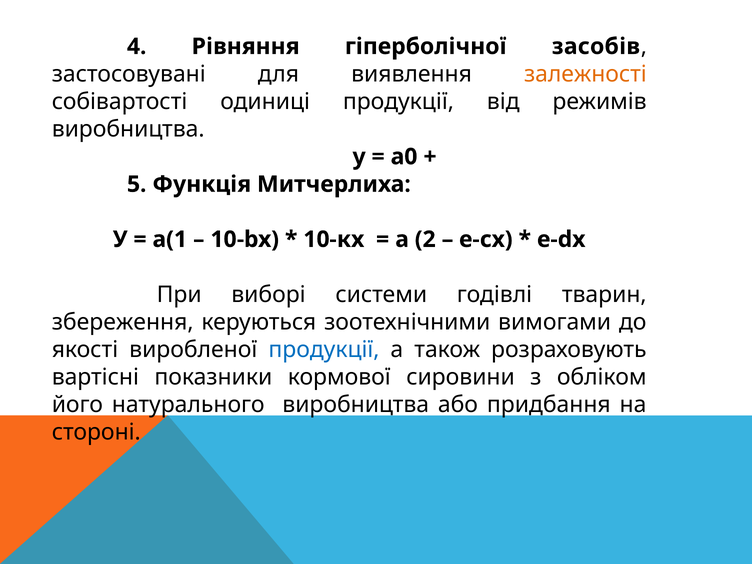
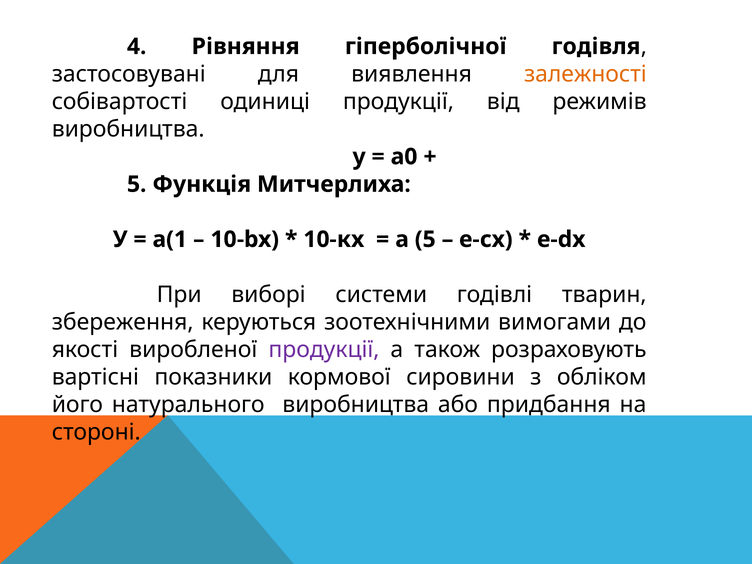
засобів: засобів -> годівля (596, 46)
а 2: 2 -> 5 (425, 239)
продукції colour: blue -> purple (324, 350)
